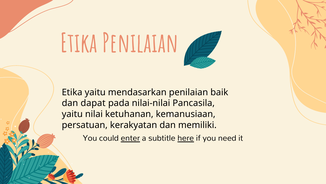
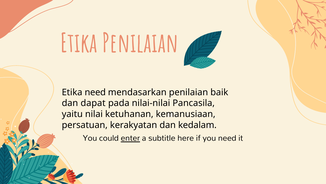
Etika yaitu: yaitu -> need (95, 92)
memiliki: memiliki -> kedalam (197, 125)
here underline: present -> none (186, 137)
